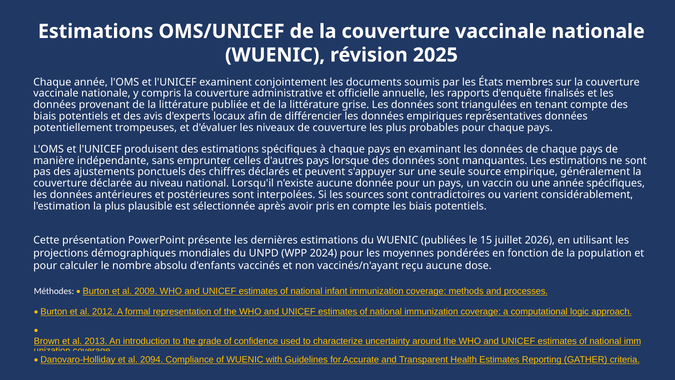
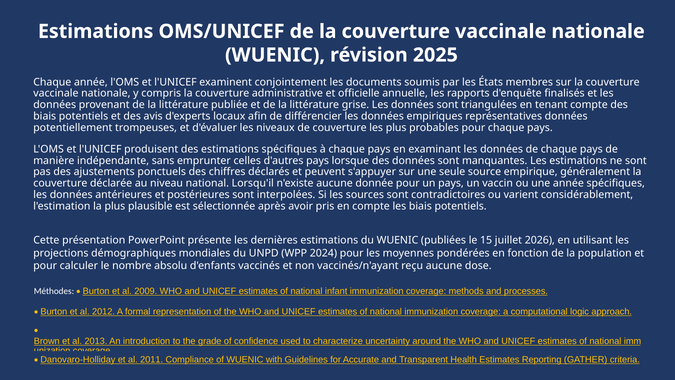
2094: 2094 -> 2011 (152, 359)
